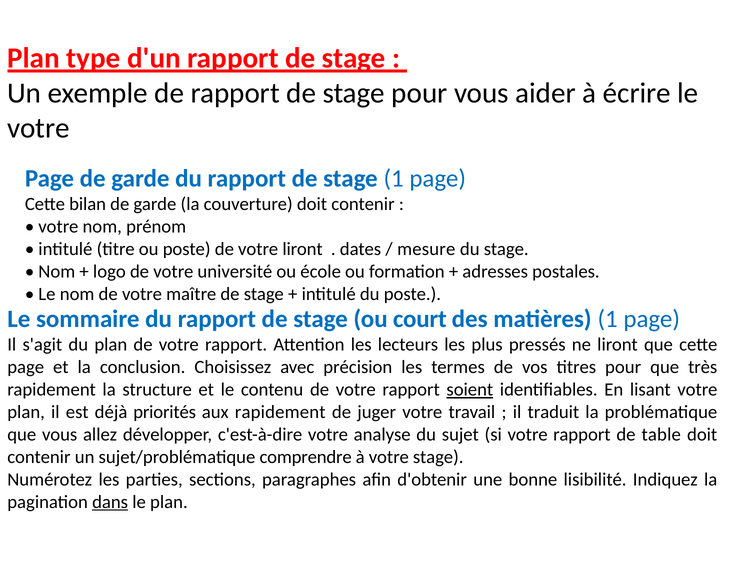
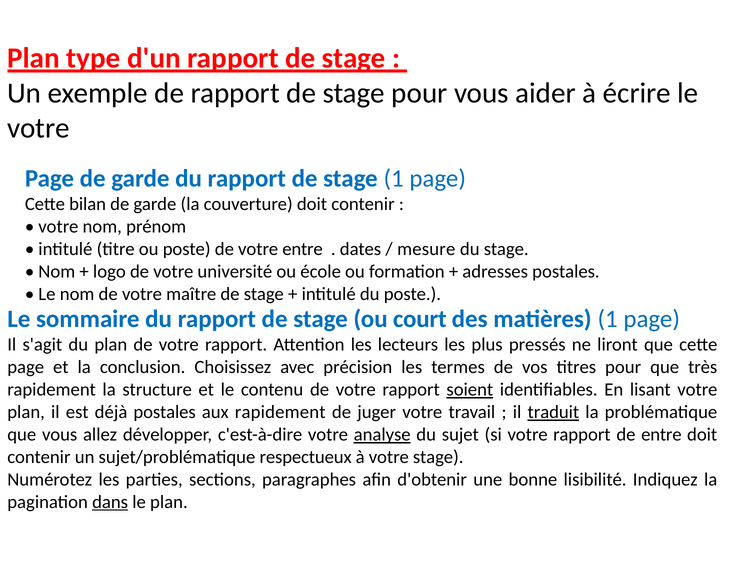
votre liront: liront -> entre (303, 249)
déjà priorités: priorités -> postales (165, 412)
traduit underline: none -> present (553, 412)
analyse underline: none -> present (382, 434)
de table: table -> entre (661, 434)
comprendre: comprendre -> respectueux (306, 457)
